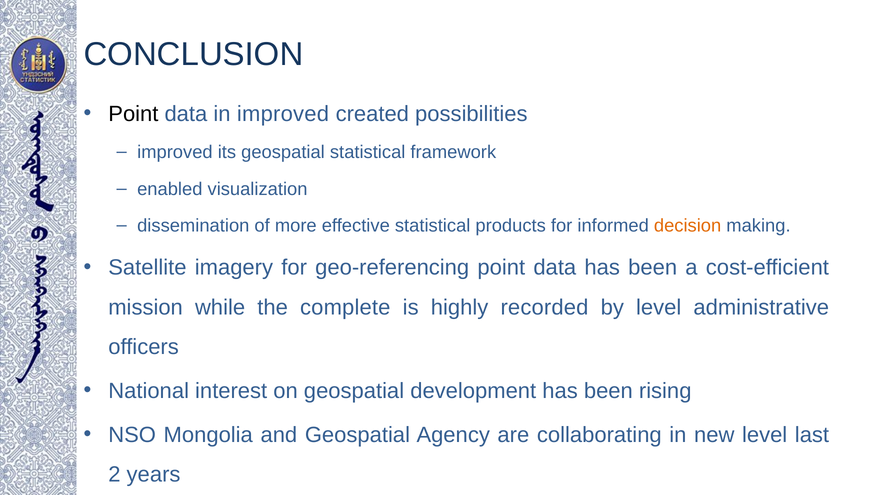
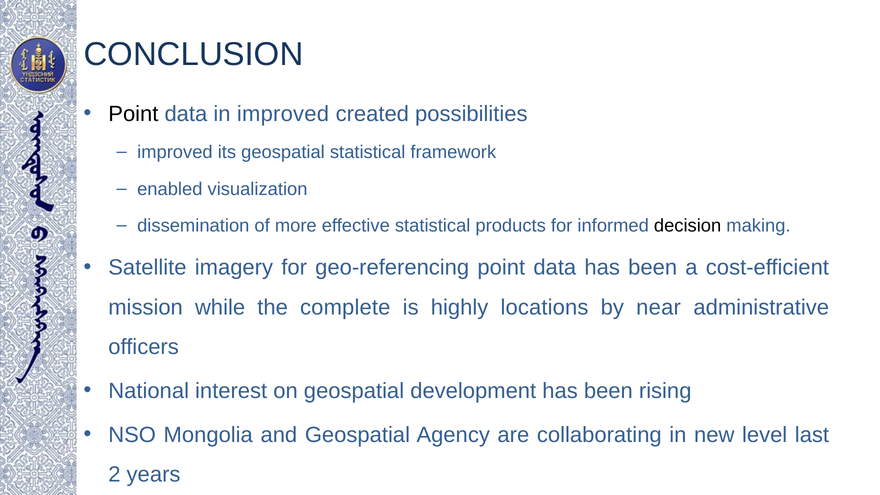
decision colour: orange -> black (688, 226)
recorded: recorded -> locations (544, 307)
by level: level -> near (659, 307)
